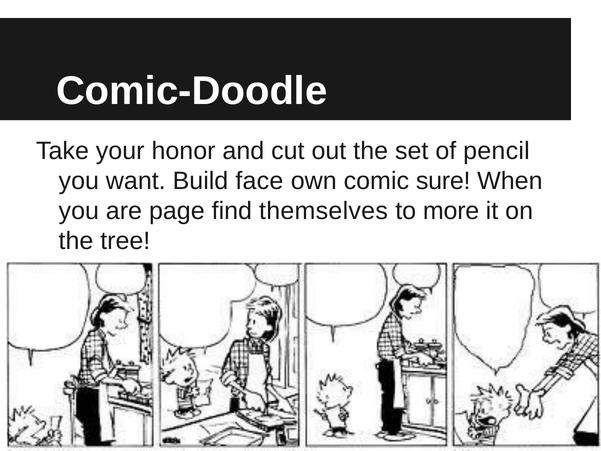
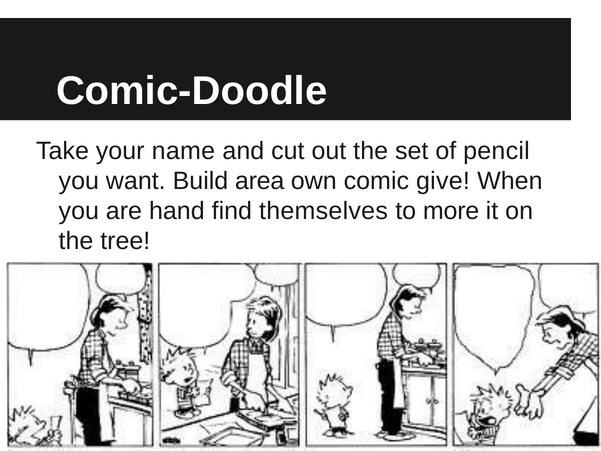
honor: honor -> name (183, 151)
face: face -> area (260, 181)
sure: sure -> give (443, 181)
page: page -> hand (177, 211)
